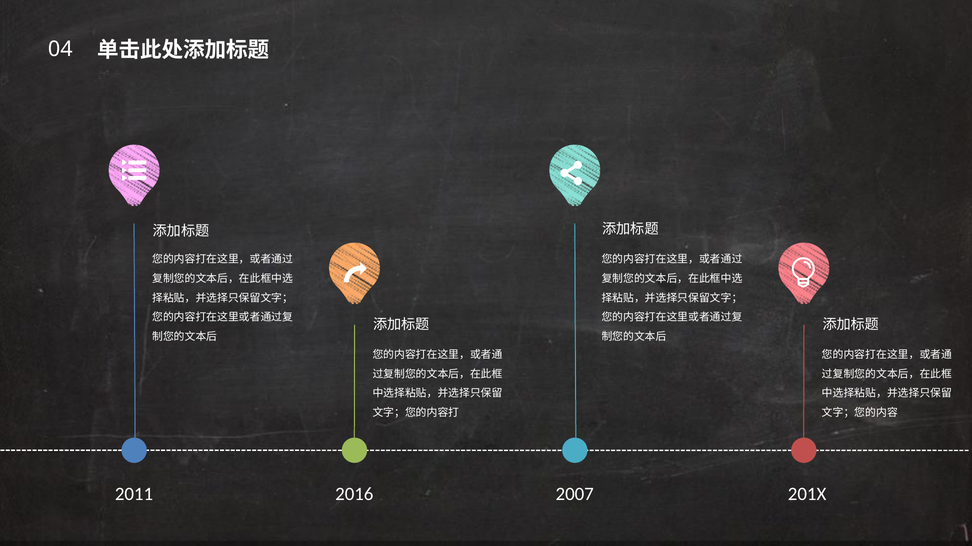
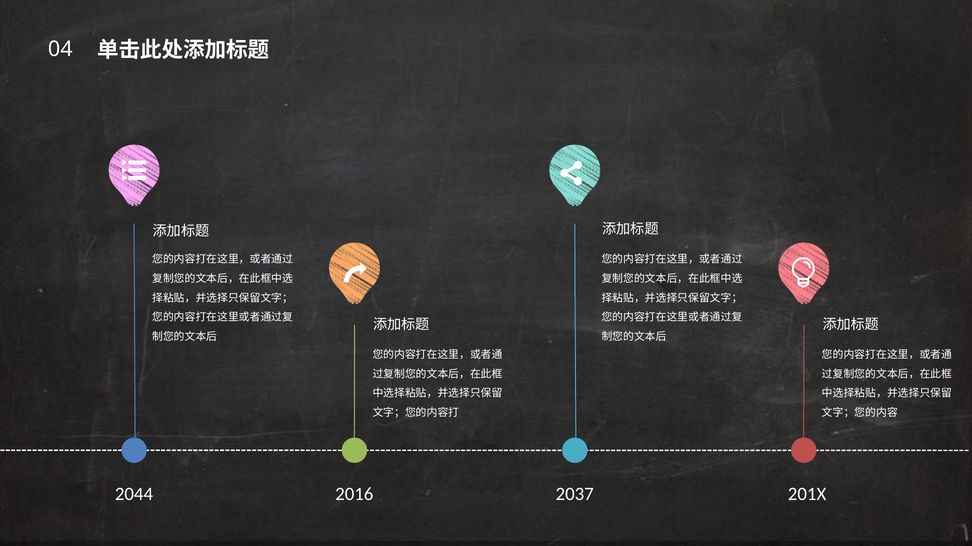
2011: 2011 -> 2044 (134, 494)
2007: 2007 -> 2037 (575, 494)
